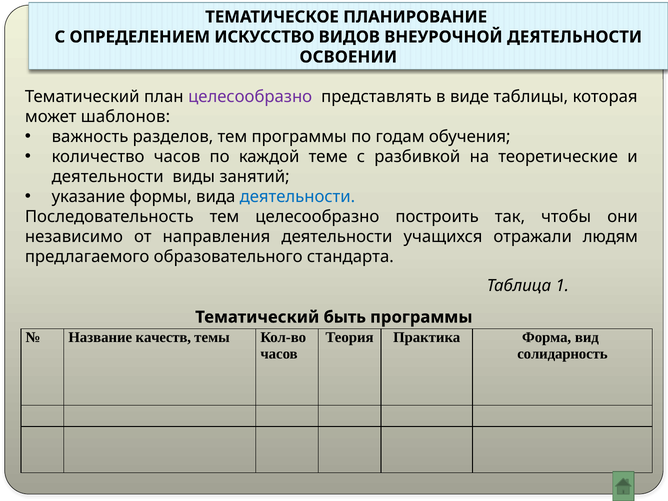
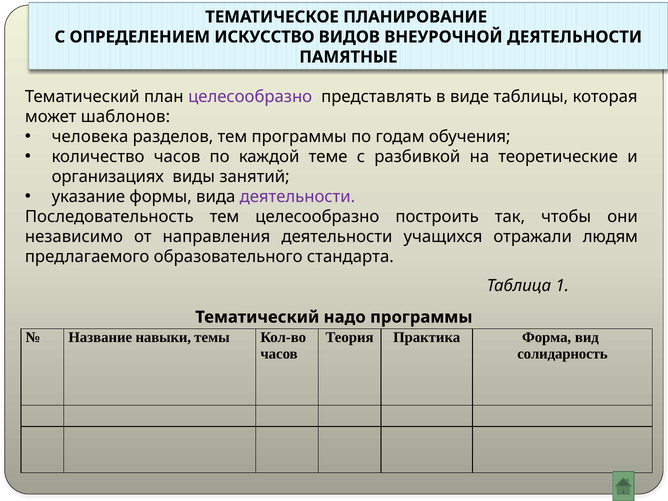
ОСВОЕНИИ: ОСВОЕНИИ -> ПАМЯТНЫЕ (348, 57)
важность: важность -> человека (90, 137)
деятельности: деятельности -> организациях (108, 177)
деятельности colour: blue -> purple (297, 197)
быть: быть -> надо (345, 317)
качеств: качеств -> навыки (163, 337)
